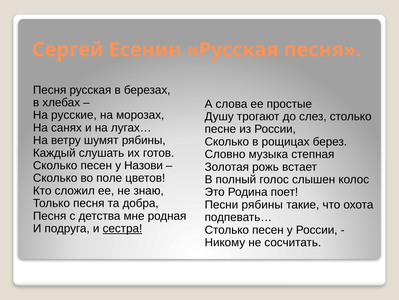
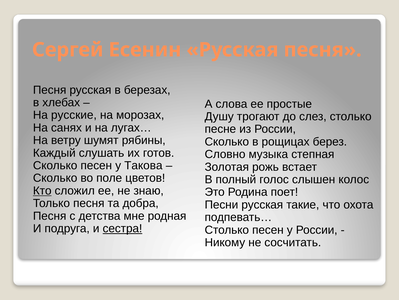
Назови: Назови -> Такова (143, 165)
Кто underline: none -> present (42, 190)
Песни рябины: рябины -> русская (262, 204)
